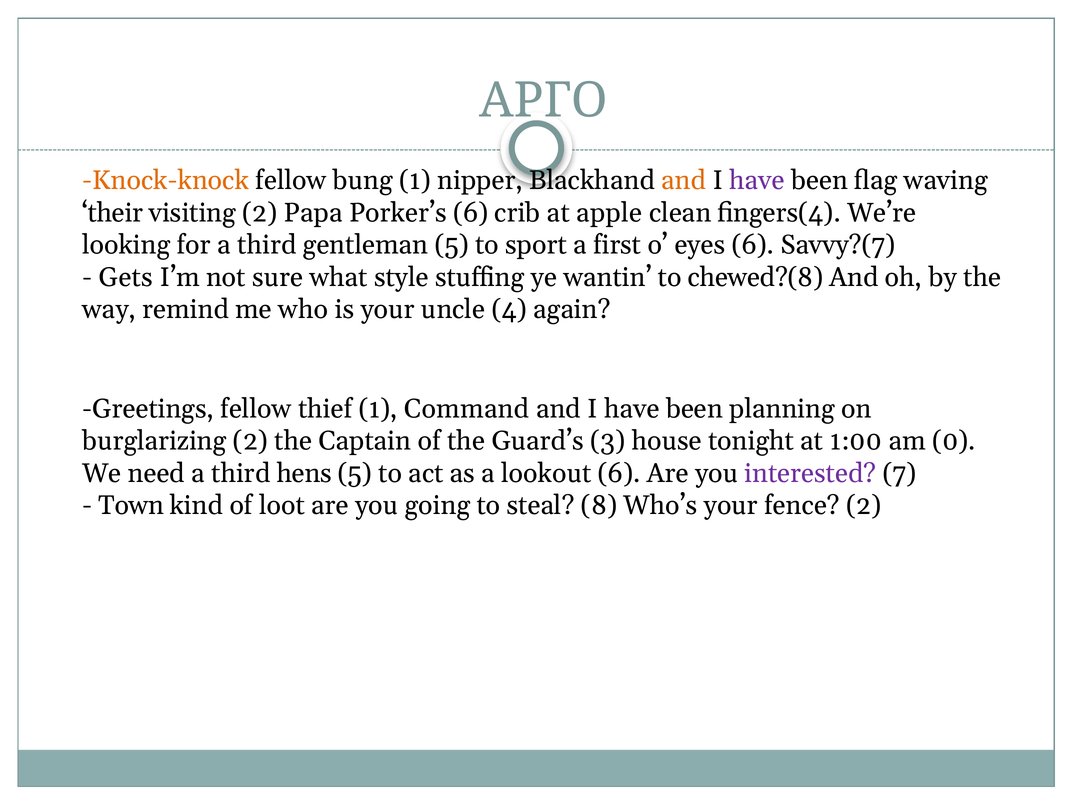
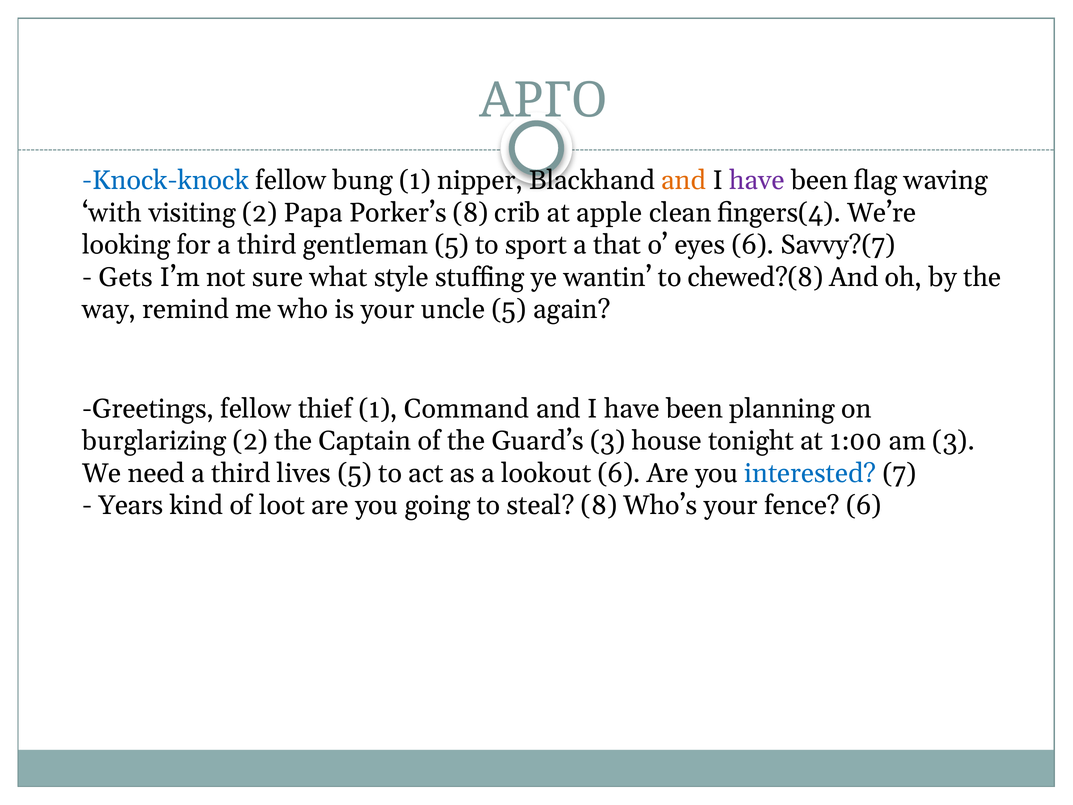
Knock-knock colour: orange -> blue (166, 181)
their: their -> with (112, 213)
Porker’s 6: 6 -> 8 (471, 213)
first: first -> that (617, 245)
uncle 4: 4 -> 5 (509, 309)
am 0: 0 -> 3 (954, 441)
hens: hens -> lives (304, 473)
interested colour: purple -> blue (810, 473)
Town: Town -> Years (131, 505)
fence 2: 2 -> 6 (864, 505)
